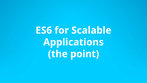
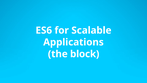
point: point -> block (85, 54)
